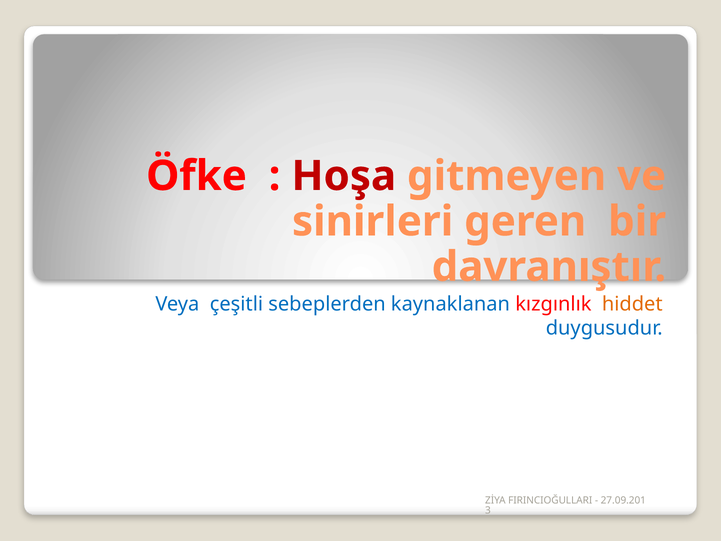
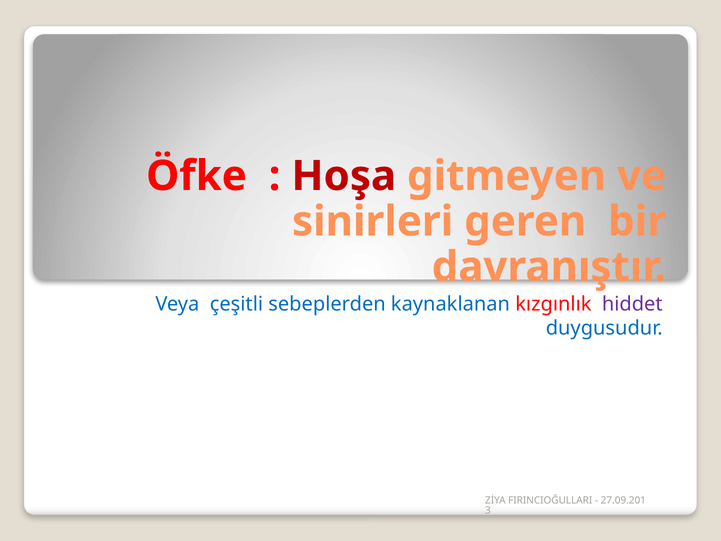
hiddet colour: orange -> purple (632, 304)
